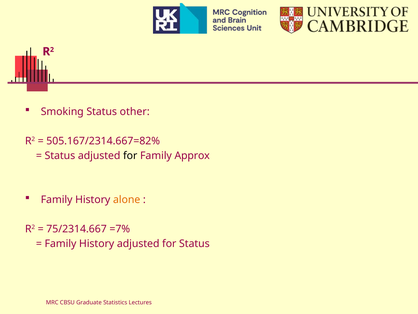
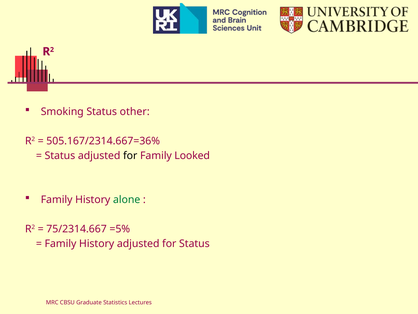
505.167/2314.667=82%: 505.167/2314.667=82% -> 505.167/2314.667=36% (103, 141)
Approx: Approx -> Looked (192, 155)
alone colour: orange -> green (127, 199)
=7%: =7% -> =5% (120, 229)
